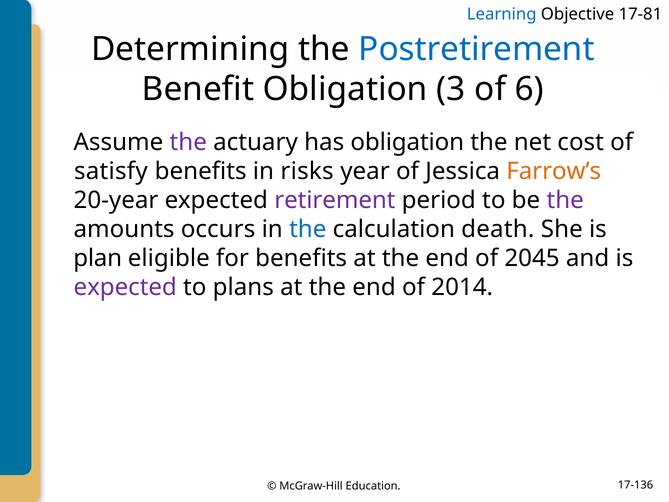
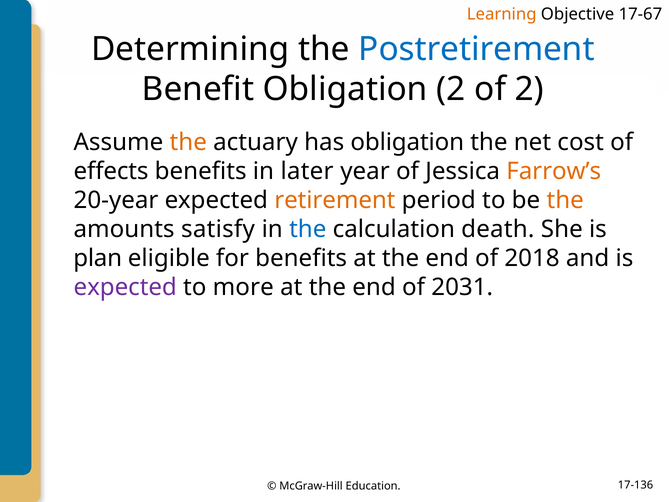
Learning colour: blue -> orange (502, 14)
17-81: 17-81 -> 17-67 (640, 14)
Obligation 3: 3 -> 2 (451, 89)
of 6: 6 -> 2 (529, 89)
the colour: purple -> orange (188, 142)
satisfy: satisfy -> effects (111, 171)
risks: risks -> later (307, 171)
retirement colour: purple -> orange (335, 200)
the colour: purple -> orange (565, 200)
occurs: occurs -> satisfy (218, 229)
2045: 2045 -> 2018 (532, 258)
plans: plans -> more (243, 287)
2014: 2014 -> 2031 (462, 287)
